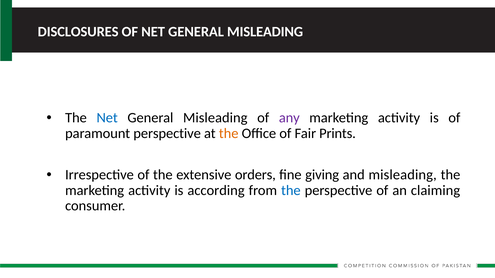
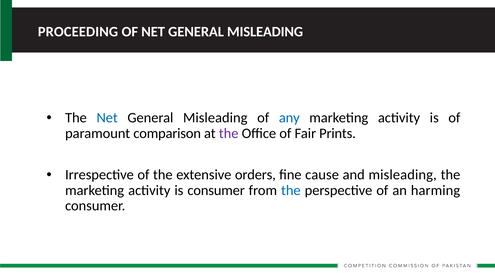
DISCLOSURES: DISCLOSURES -> PROCEEDING (78, 32)
any colour: purple -> blue (289, 118)
paramount perspective: perspective -> comparison (167, 134)
the colour: orange -> purple (229, 134)
giving: giving -> cause (322, 175)
is according: according -> consumer (216, 191)
claiming: claiming -> harming (436, 191)
